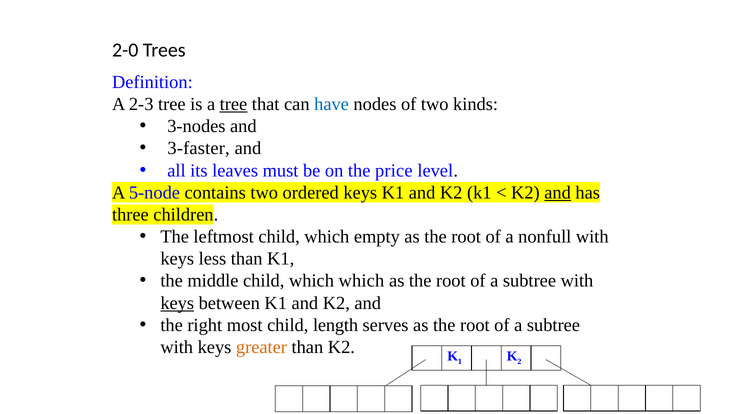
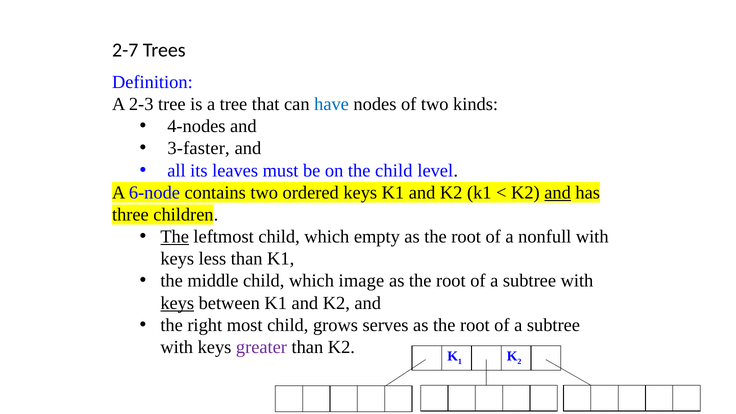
2-0: 2-0 -> 2-7 (125, 50)
tree underline: present -> none (233, 104)
3-nodes: 3-nodes -> 4-nodes (196, 126)
the price: price -> child (394, 170)
5-node: 5-node -> 6-node (154, 193)
The underline: none -> present (175, 237)
which which: which -> image (361, 281)
length: length -> grows (335, 325)
greater colour: orange -> purple (261, 347)
